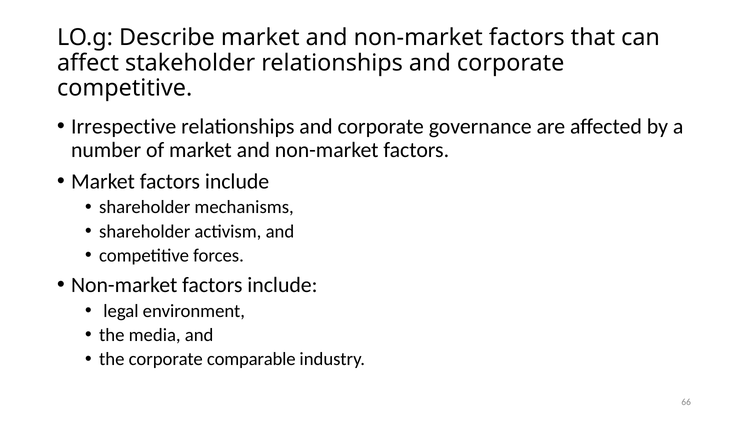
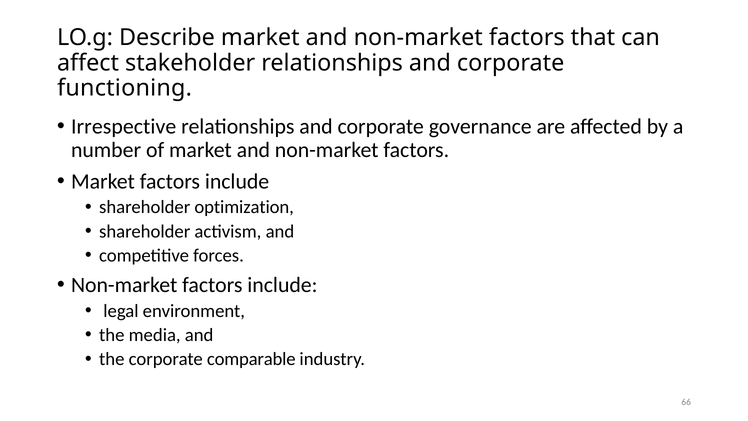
competitive: competitive -> functioning (125, 88)
mechanisms: mechanisms -> optimization (244, 207)
